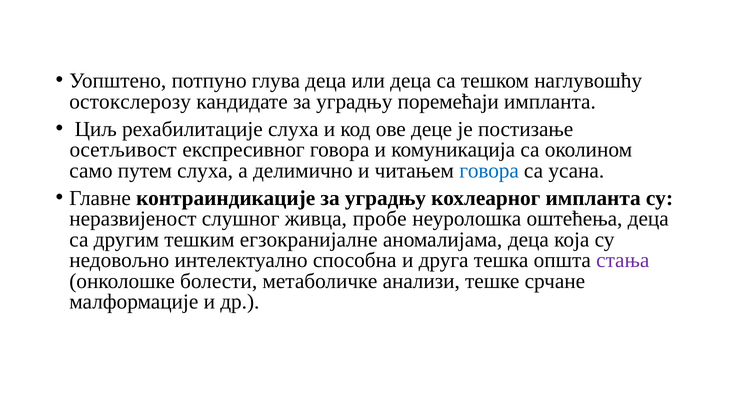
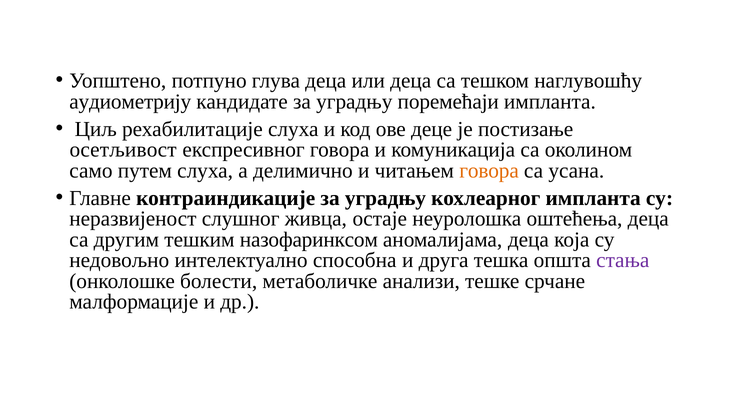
остокслерозу: остокслерозу -> аудиометрију (130, 101)
говора colour: blue -> orange (489, 170)
пробе: пробе -> остаје (380, 219)
егзокранијалне: егзокранијалне -> назофаринксом (309, 239)
